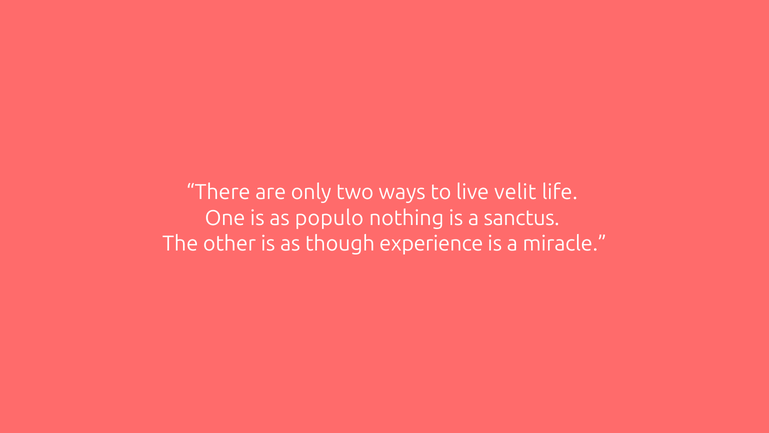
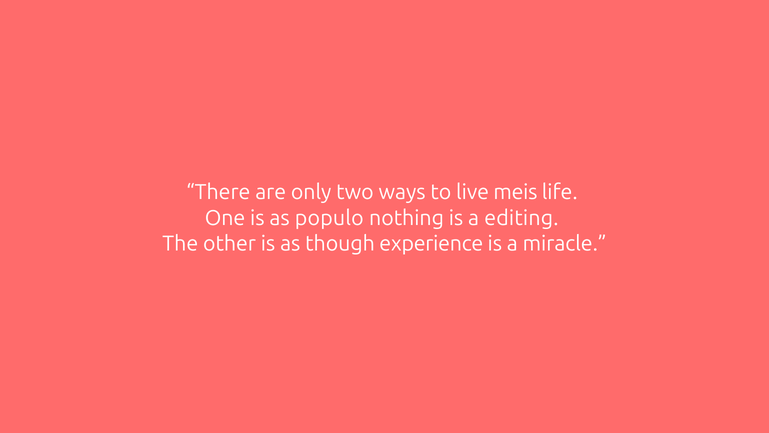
velit: velit -> meis (515, 192)
sanctus: sanctus -> editing (521, 218)
